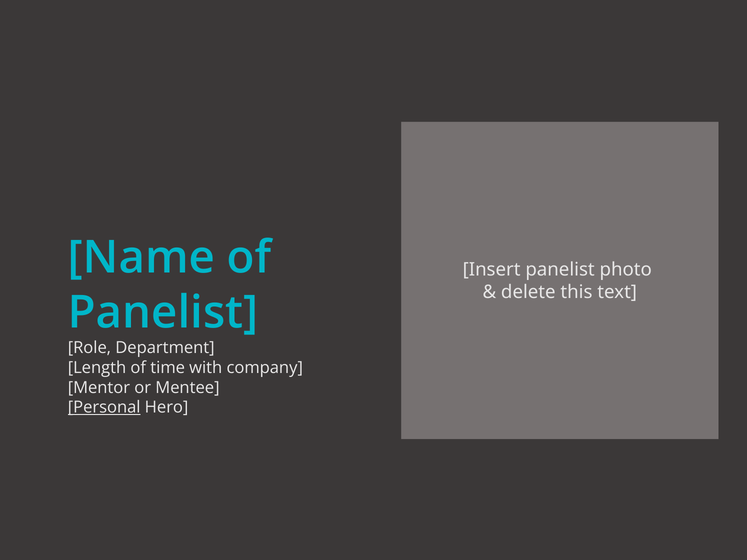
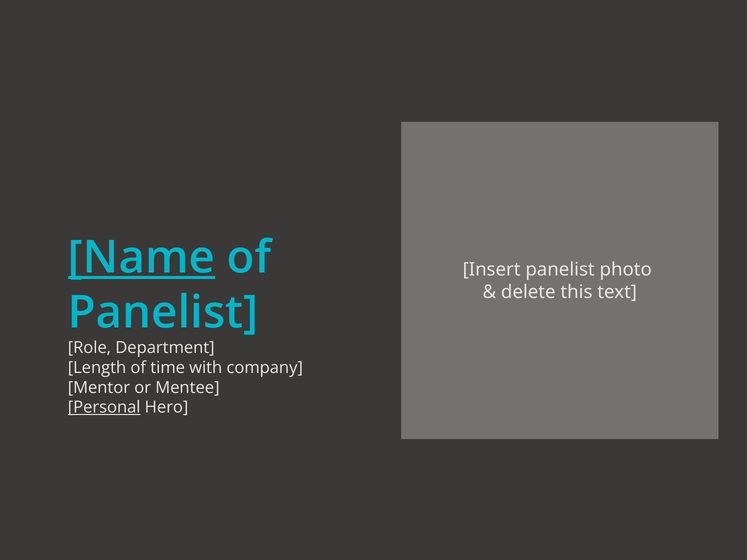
Name underline: none -> present (141, 258)
